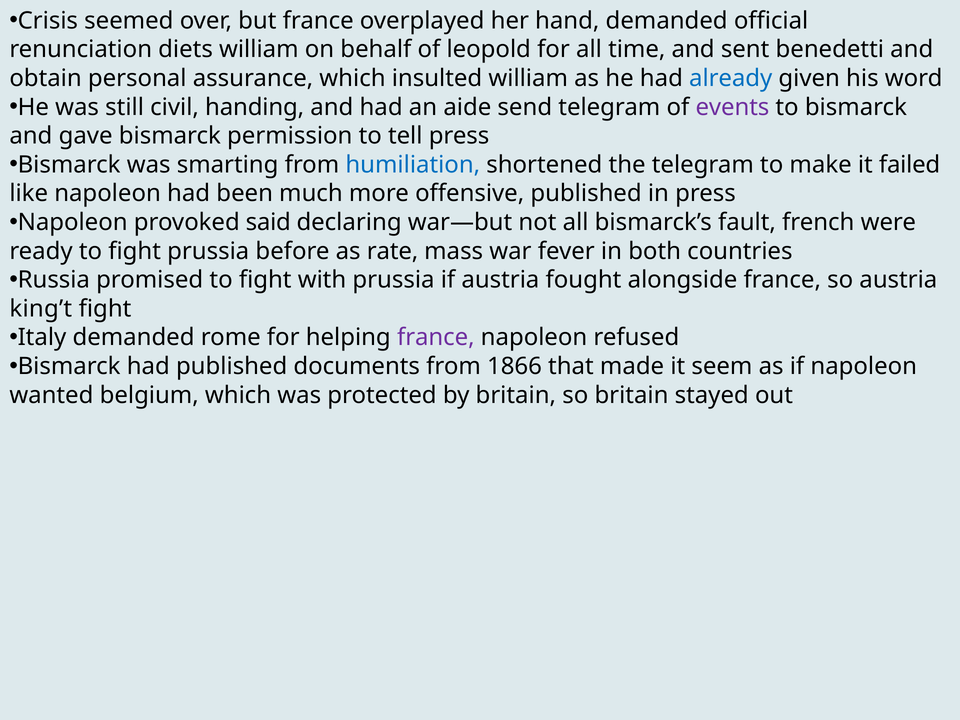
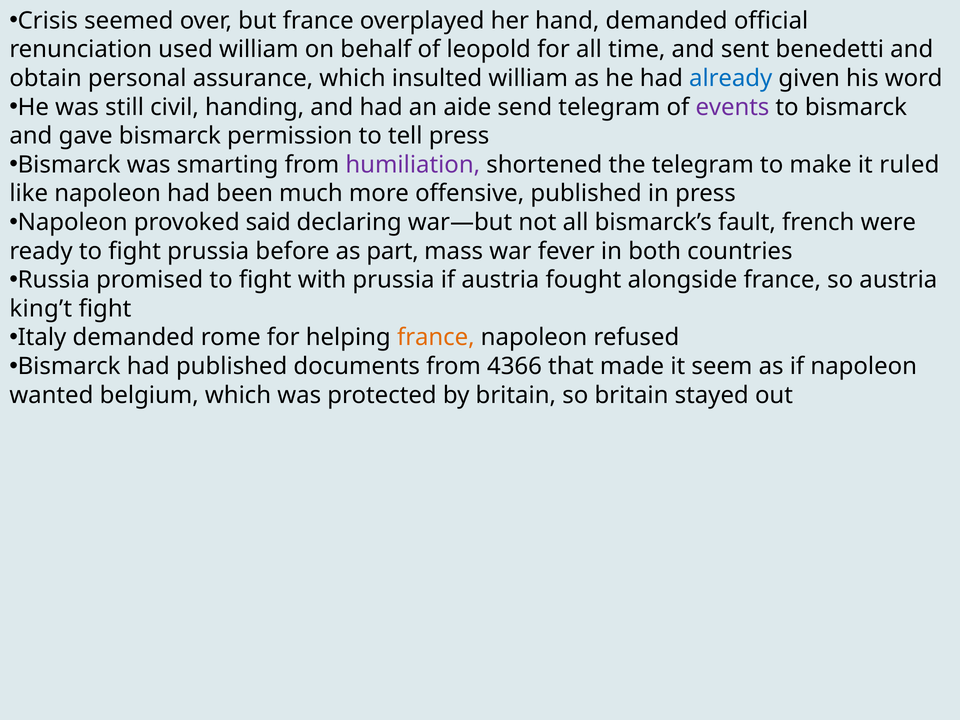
diets: diets -> used (186, 50)
humiliation colour: blue -> purple (413, 165)
failed: failed -> ruled (909, 165)
rate: rate -> part (393, 251)
france colour: purple -> orange (436, 338)
1866: 1866 -> 4366 (514, 366)
